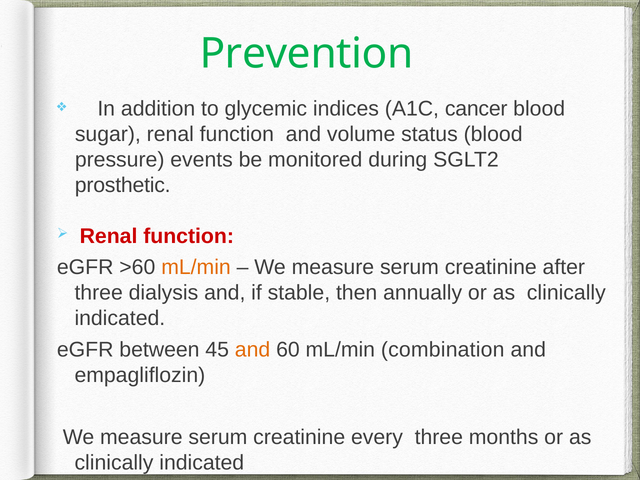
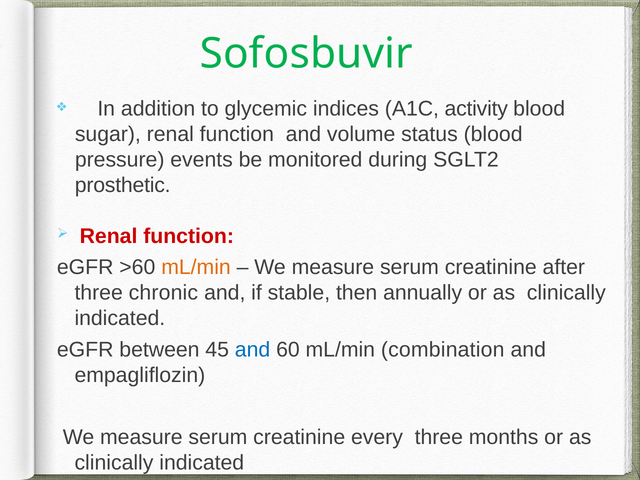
Prevention: Prevention -> Sofosbuvir (306, 54)
cancer: cancer -> activity (476, 109)
dialysis: dialysis -> chronic (163, 293)
and colour: orange -> blue (253, 350)
